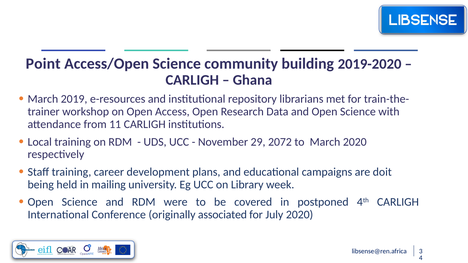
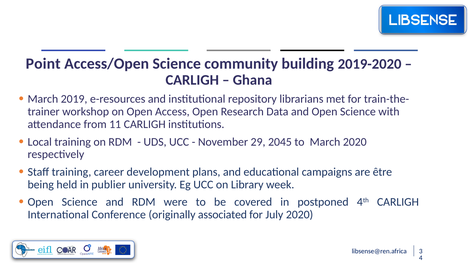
2072: 2072 -> 2045 (280, 142)
doit: doit -> être (382, 172)
mailing: mailing -> publier (109, 185)
